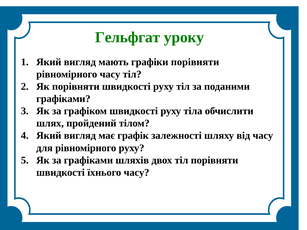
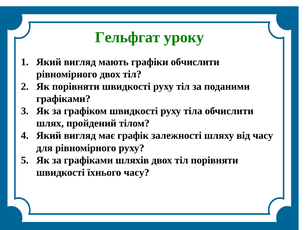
графіки порівняти: порівняти -> обчислити (195, 62)
рівномірного часу: часу -> двох (110, 74)
